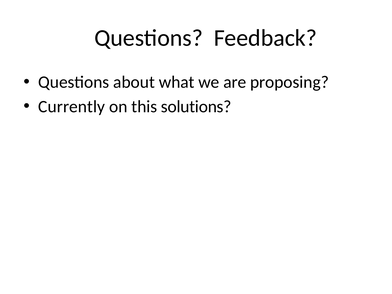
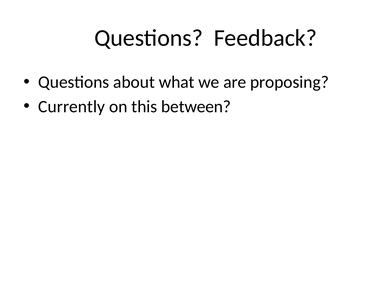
solutions: solutions -> between (196, 107)
